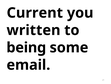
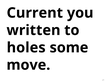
being: being -> holes (26, 47)
email: email -> move (28, 64)
